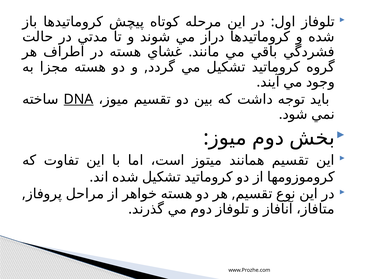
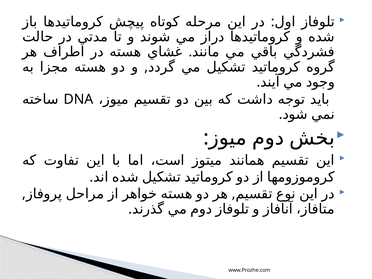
DNA underline: present -> none (79, 99)
